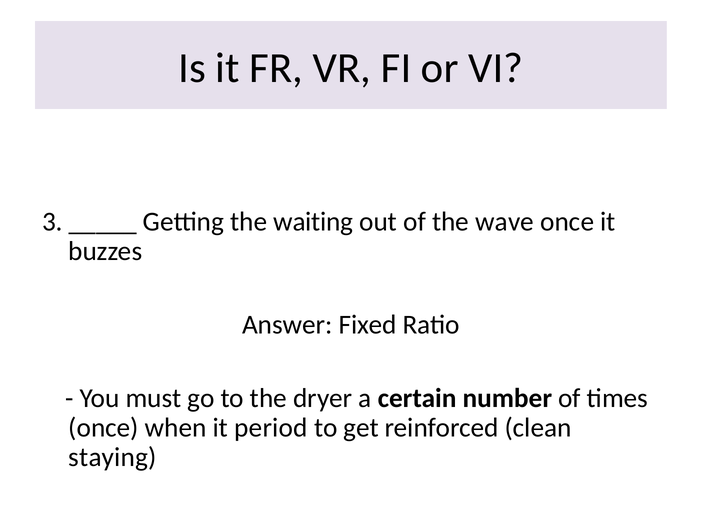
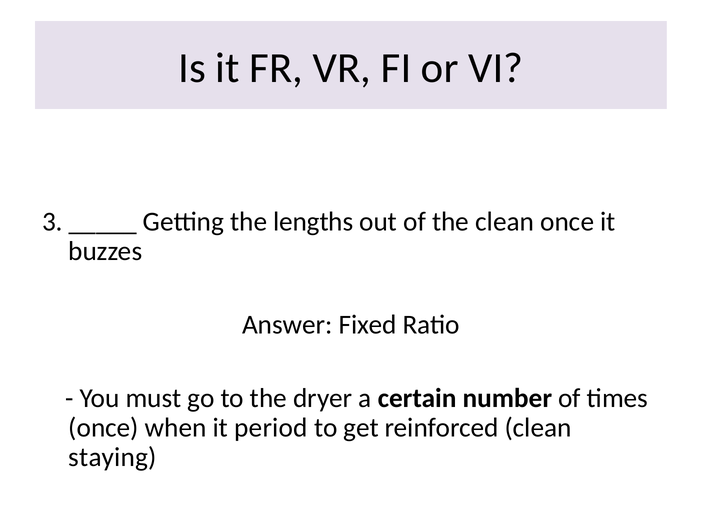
waiting: waiting -> lengths (313, 221)
the wave: wave -> clean (505, 221)
